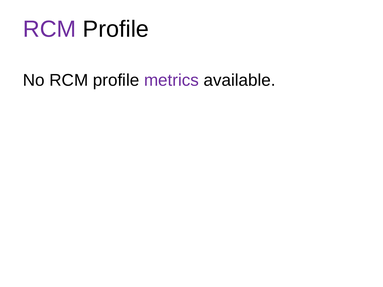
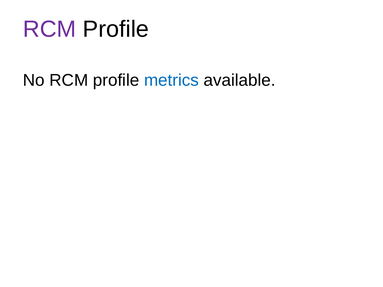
metrics colour: purple -> blue (171, 80)
